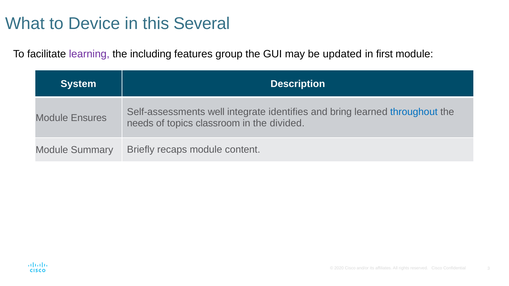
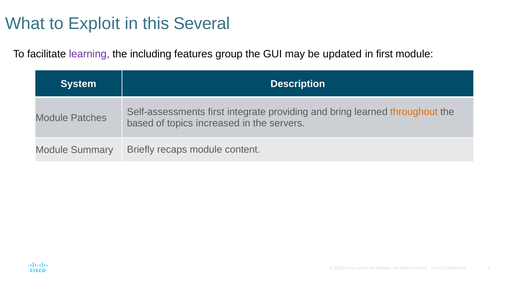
Device: Device -> Exploit (94, 24)
Self-assessments well: well -> first (216, 112)
identifies: identifies -> providing (288, 112)
throughout colour: blue -> orange (414, 112)
Ensures: Ensures -> Patches (89, 118)
needs: needs -> based (140, 123)
classroom: classroom -> increased (218, 123)
divided: divided -> servers (287, 123)
